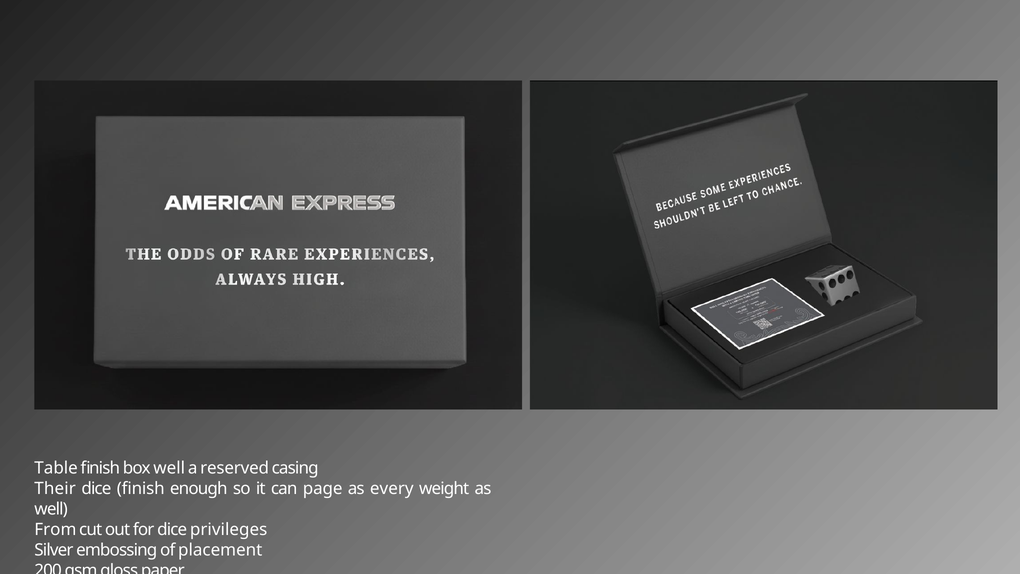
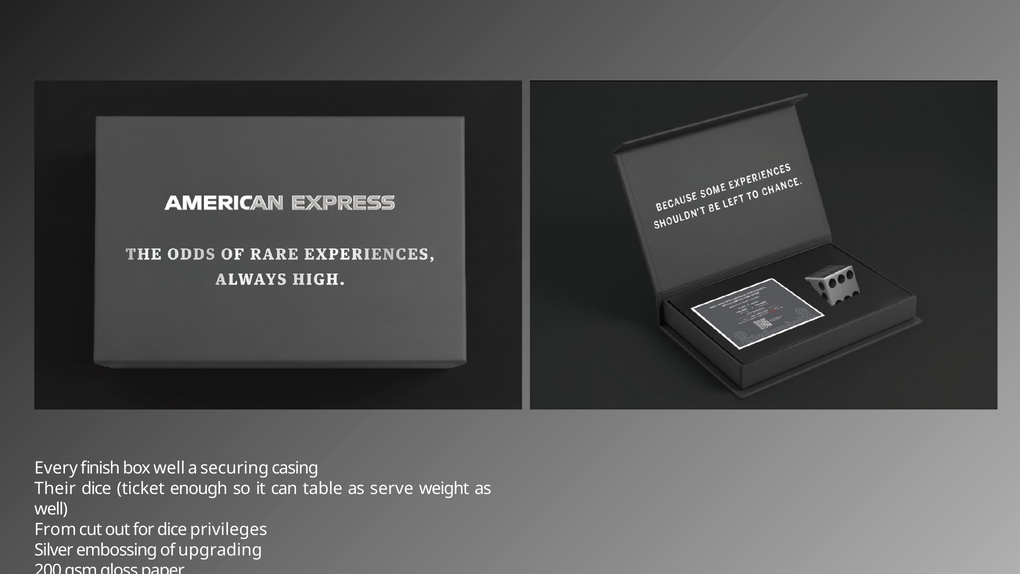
Table: Table -> Every (56, 468)
reserved: reserved -> securing (235, 468)
dice finish: finish -> ticket (141, 489)
page: page -> table (323, 489)
every: every -> serve (392, 489)
placement: placement -> upgrading (220, 550)
